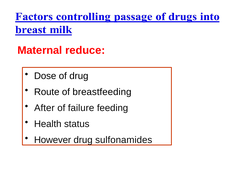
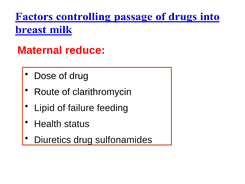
breastfeeding: breastfeeding -> clarithromycin (102, 92)
After: After -> Lipid (44, 108)
However: However -> Diuretics (53, 140)
